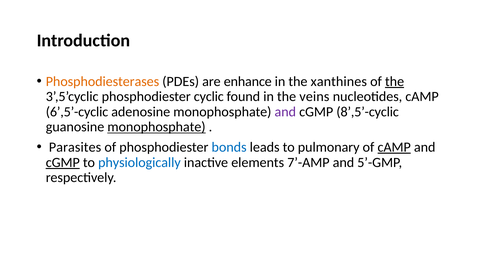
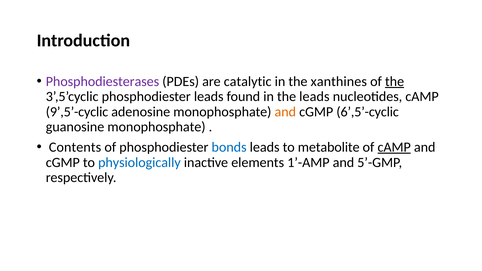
Phosphodiesterases colour: orange -> purple (102, 81)
enhance: enhance -> catalytic (248, 81)
phosphodiester cyclic: cyclic -> leads (209, 97)
the veins: veins -> leads (314, 97)
6’,5’-cyclic: 6’,5’-cyclic -> 9’,5’-cyclic (77, 112)
and colour: purple -> orange (285, 112)
8’,5’-cyclic: 8’,5’-cyclic -> 6’,5’-cyclic (368, 112)
monophosphate underline: present -> none (156, 127)
Parasites: Parasites -> Contents (75, 147)
pulmonary: pulmonary -> metabolite (329, 147)
cGMP underline: present -> none (63, 162)
7’-AMP: 7’-AMP -> 1’-AMP (308, 162)
